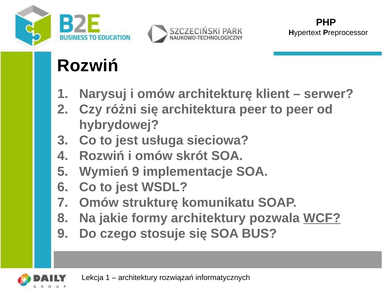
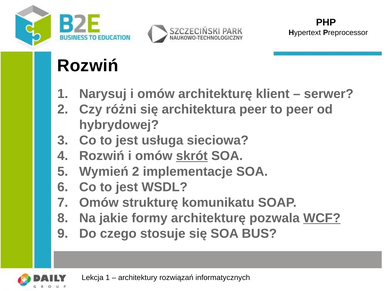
skrót underline: none -> present (192, 156)
Wymień 9: 9 -> 2 (136, 171)
formy architektury: architektury -> architekturę (208, 218)
